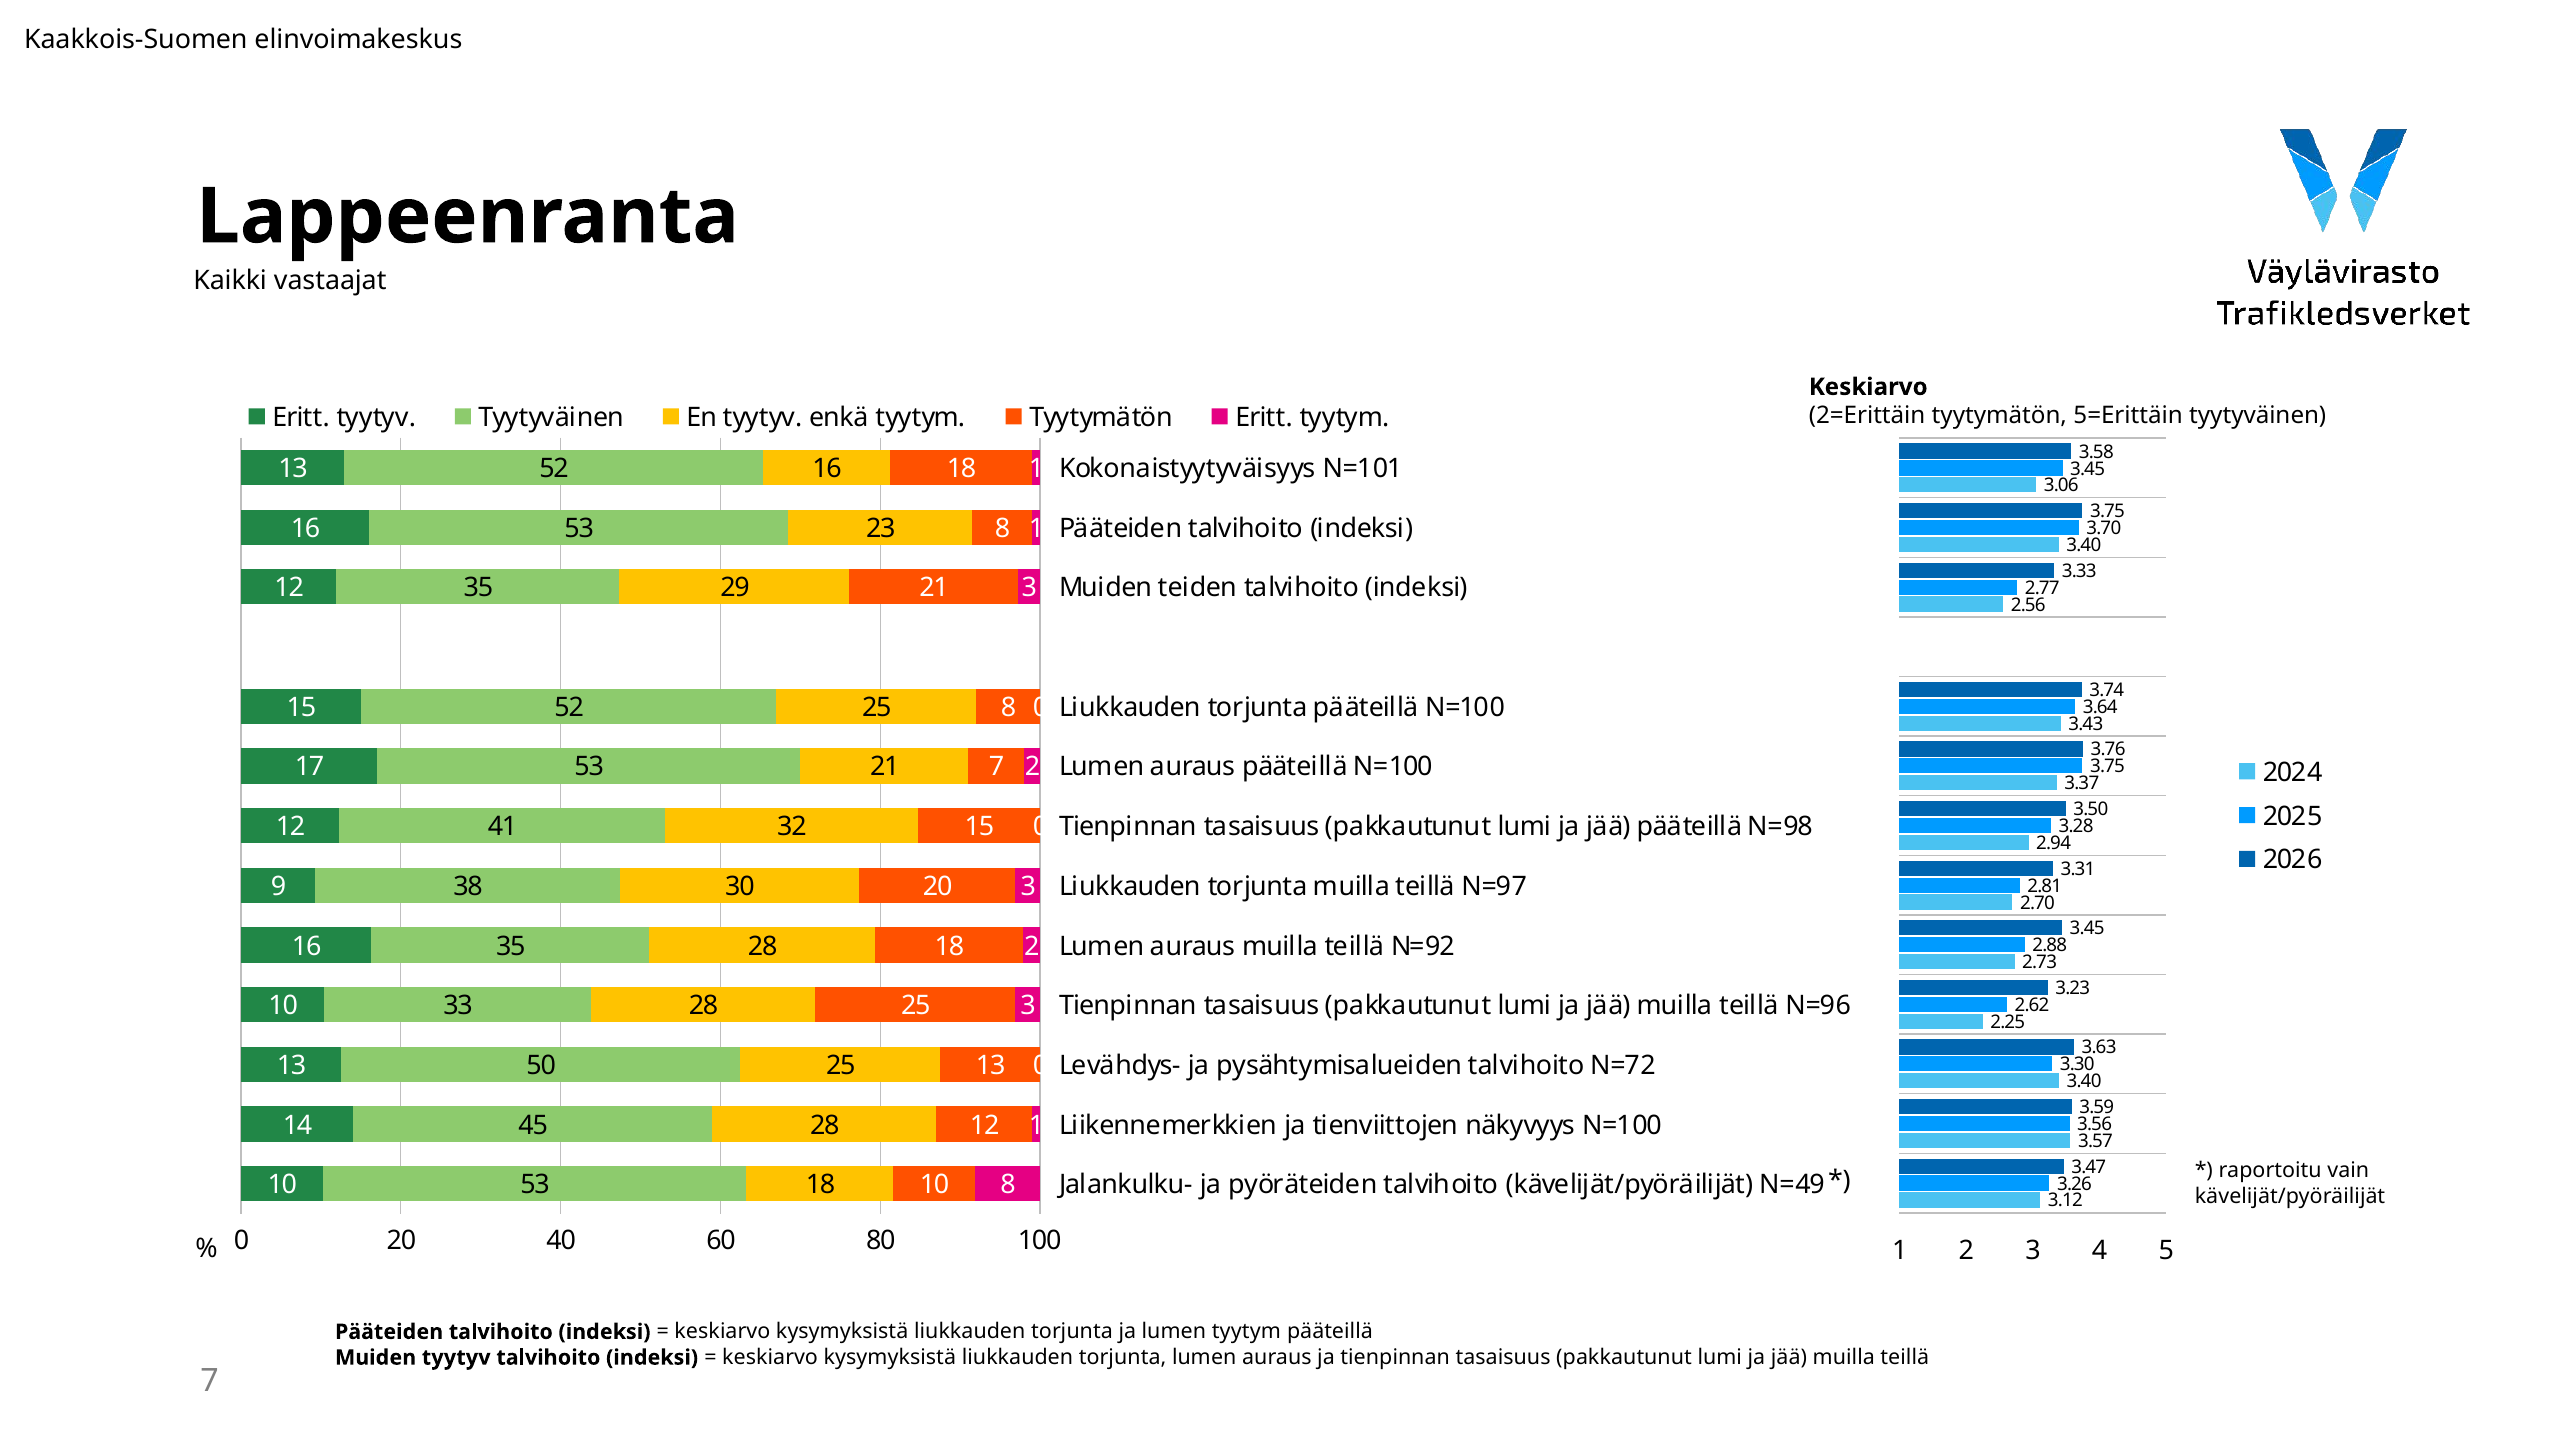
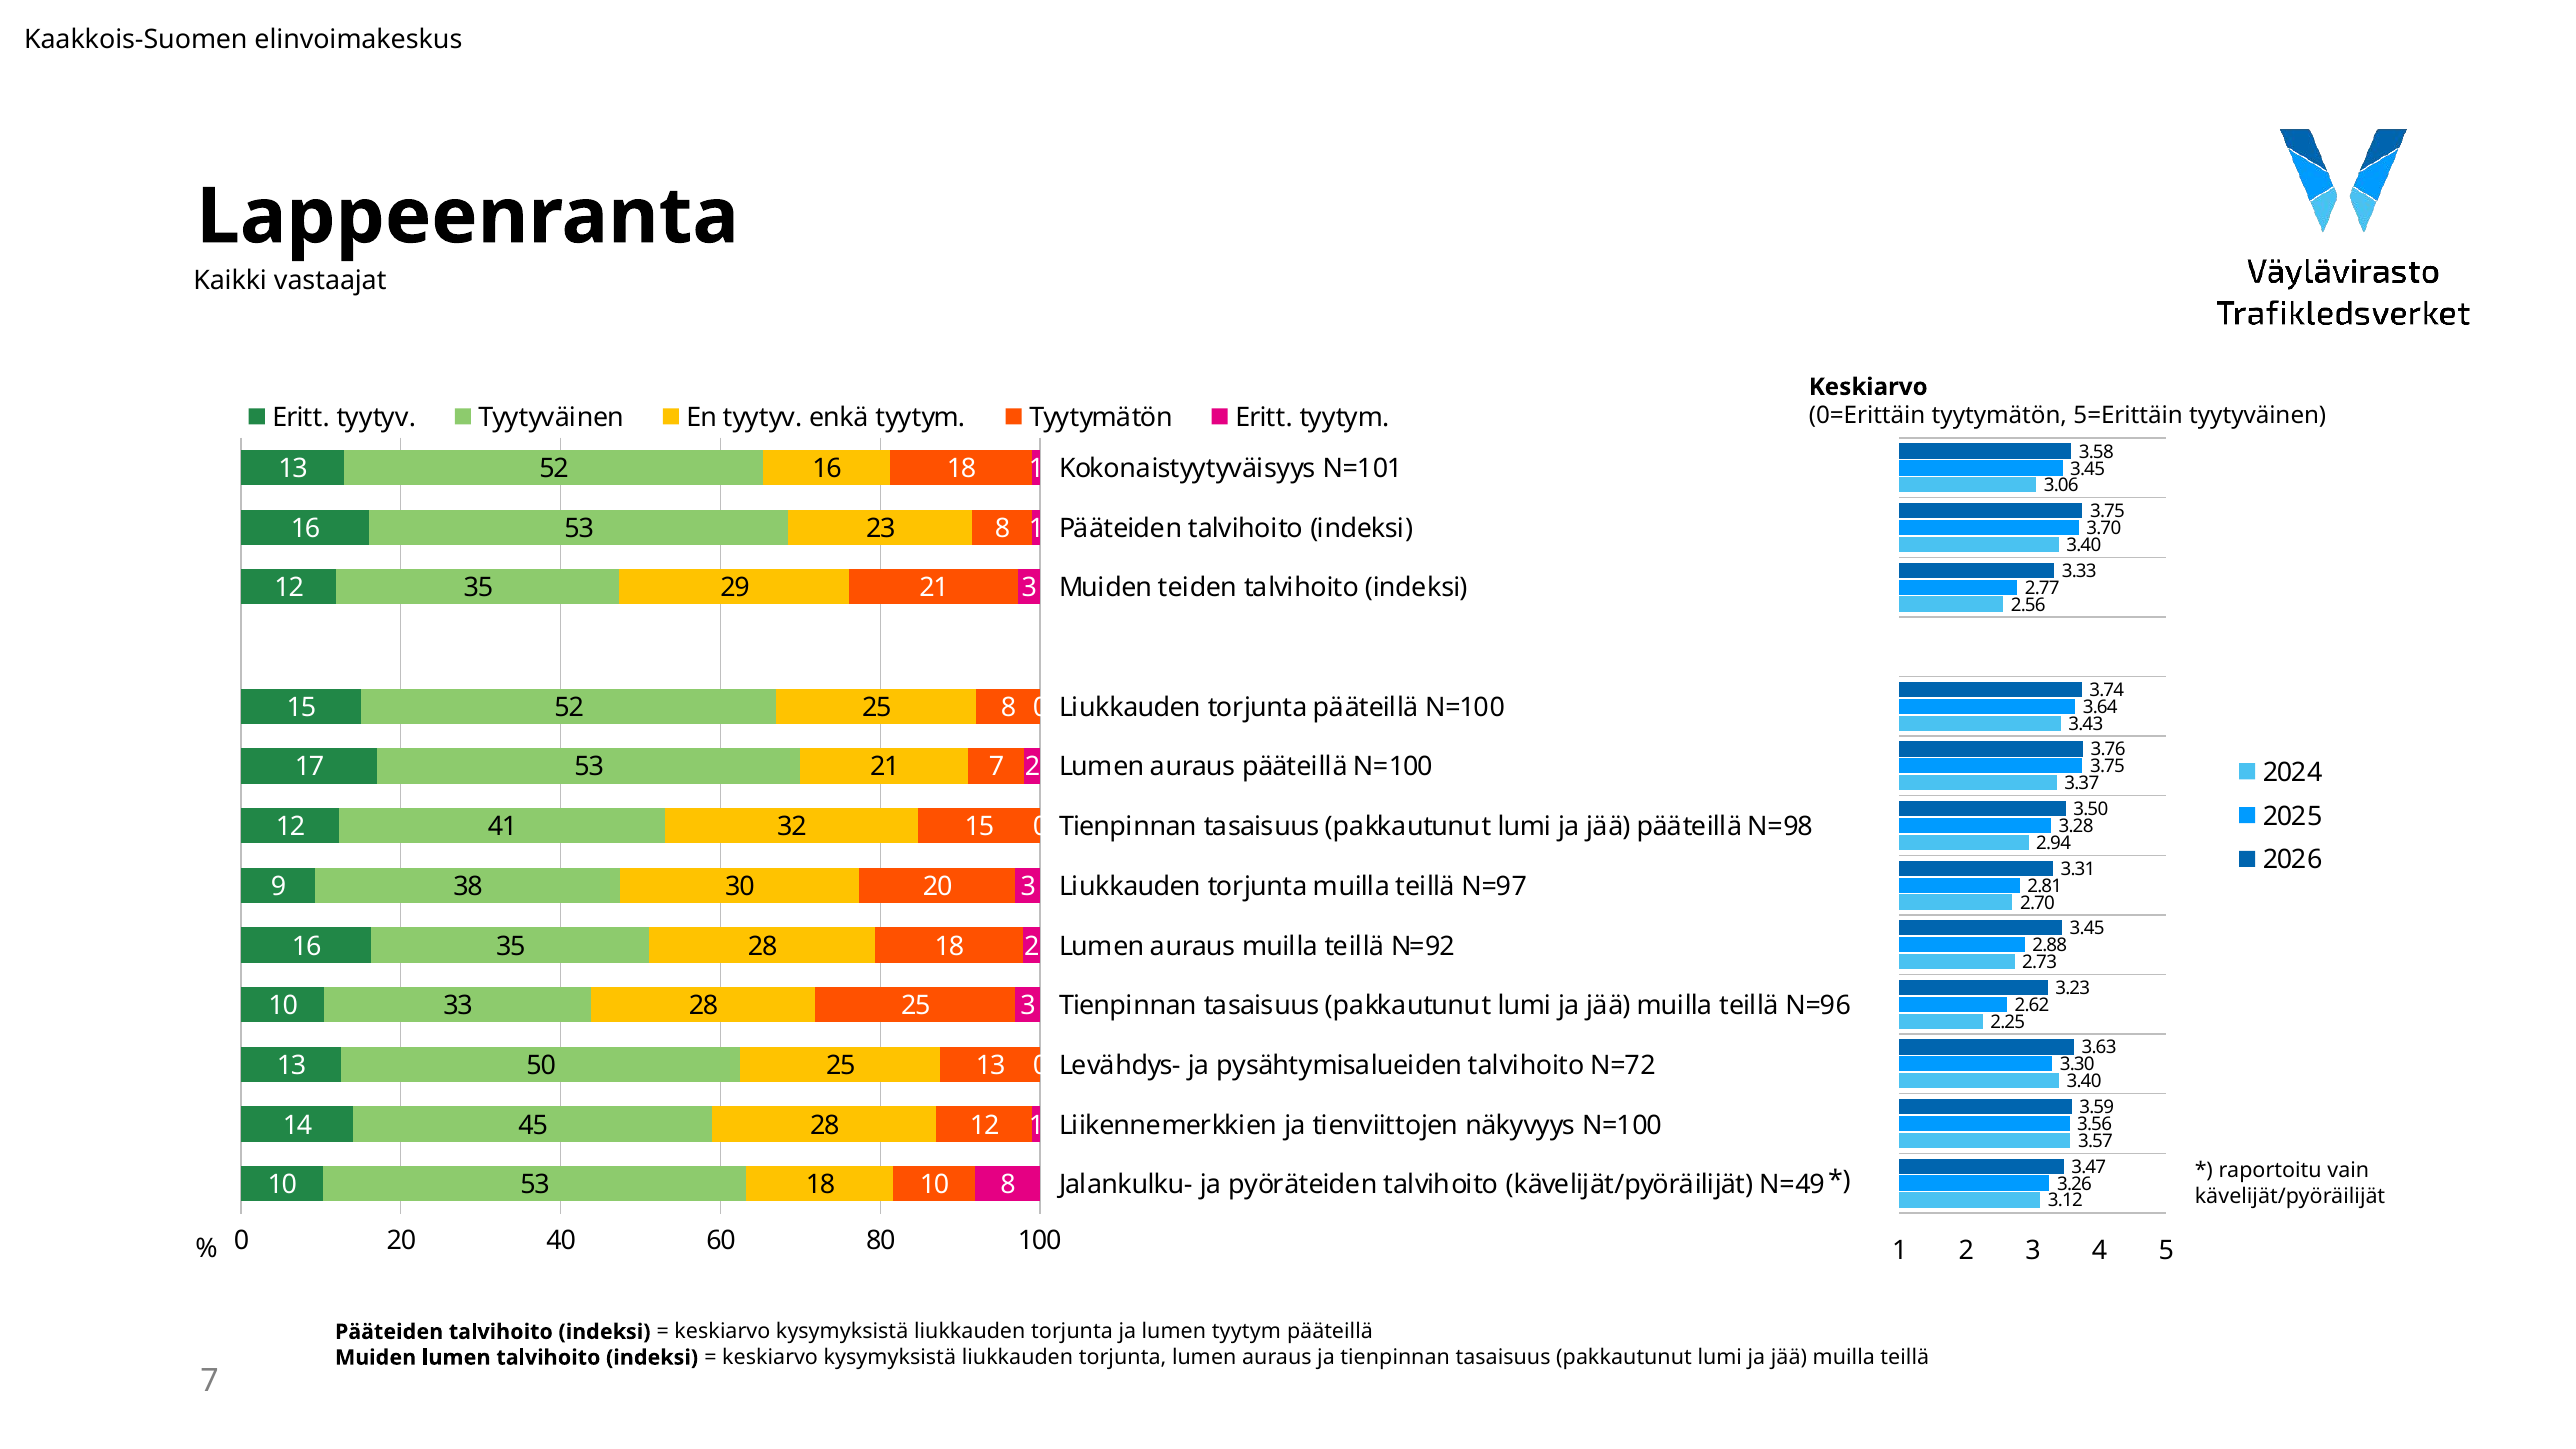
2=Erittäin: 2=Erittäin -> 0=Erittäin (1867, 416)
Muiden tyytyv: tyytyv -> lumen (456, 1358)
